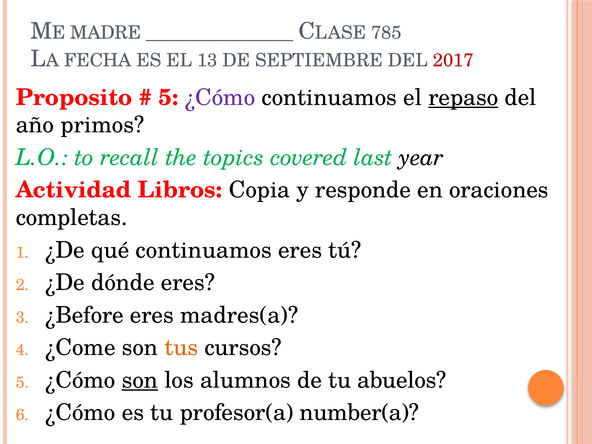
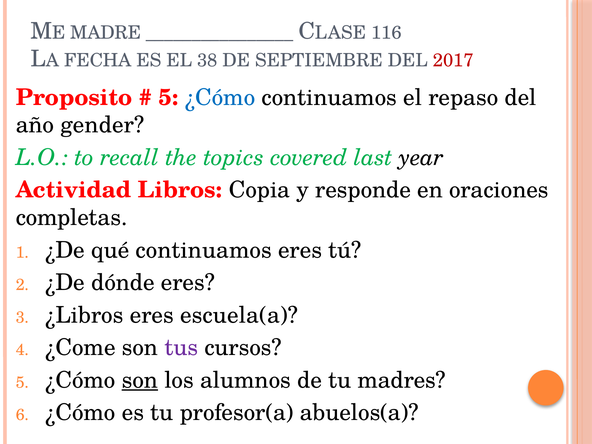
785: 785 -> 116 (386, 33)
13: 13 -> 38 (207, 60)
¿Cómo colour: purple -> blue (220, 97)
repaso underline: present -> none (463, 97)
primos: primos -> gender (102, 125)
¿Before: ¿Before -> ¿Libros (84, 315)
madres(a: madres(a -> escuela(a (239, 315)
tus colour: orange -> purple (181, 348)
abuelos: abuelos -> madres (402, 380)
number(a: number(a -> abuelos(a (359, 413)
